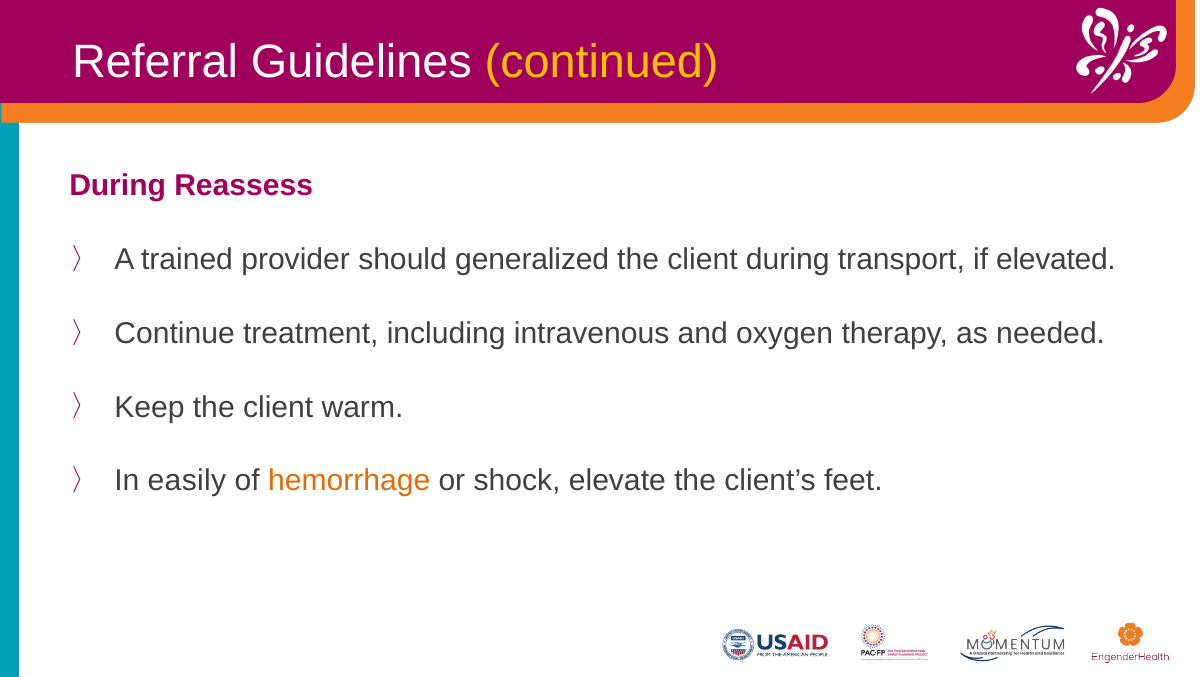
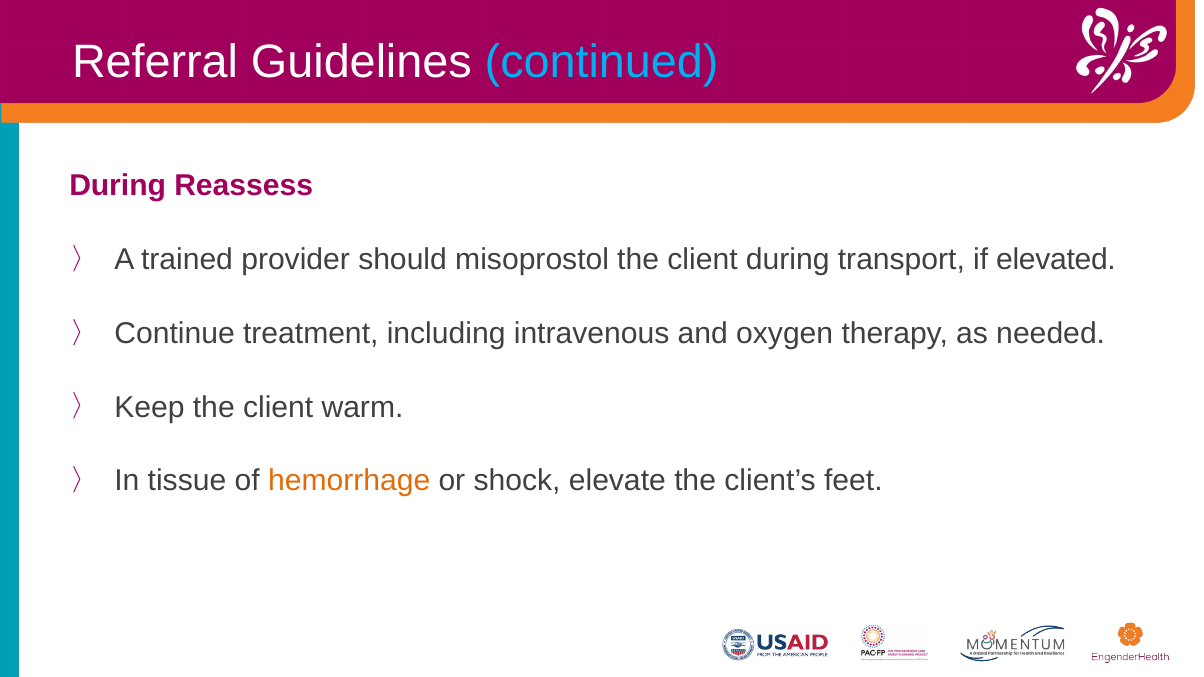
continued colour: yellow -> light blue (602, 62)
generalized: generalized -> misoprostol (532, 260)
easily: easily -> tissue (187, 481)
